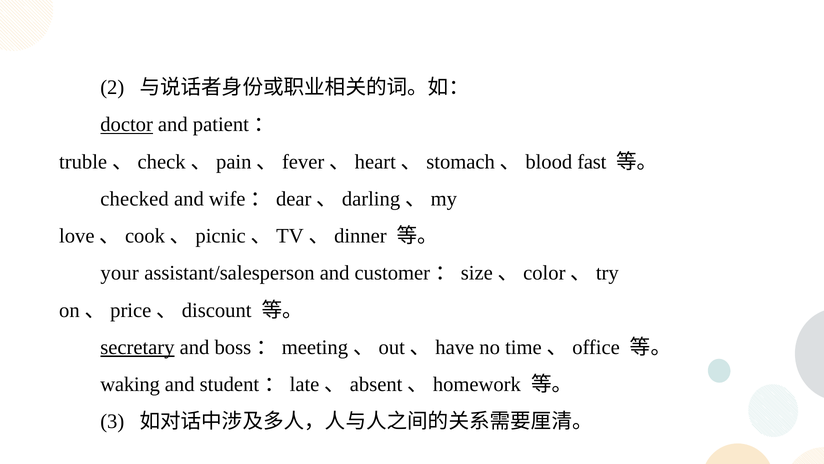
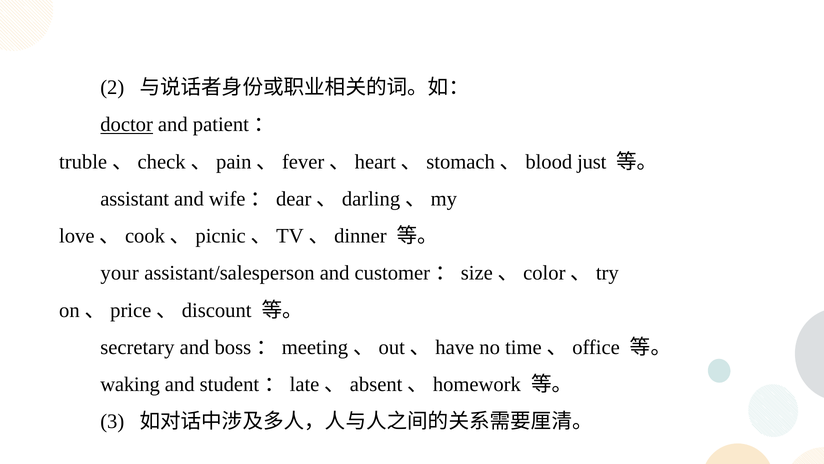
fast: fast -> just (592, 162)
checked: checked -> assistant (135, 199)
secretary underline: present -> none (137, 347)
